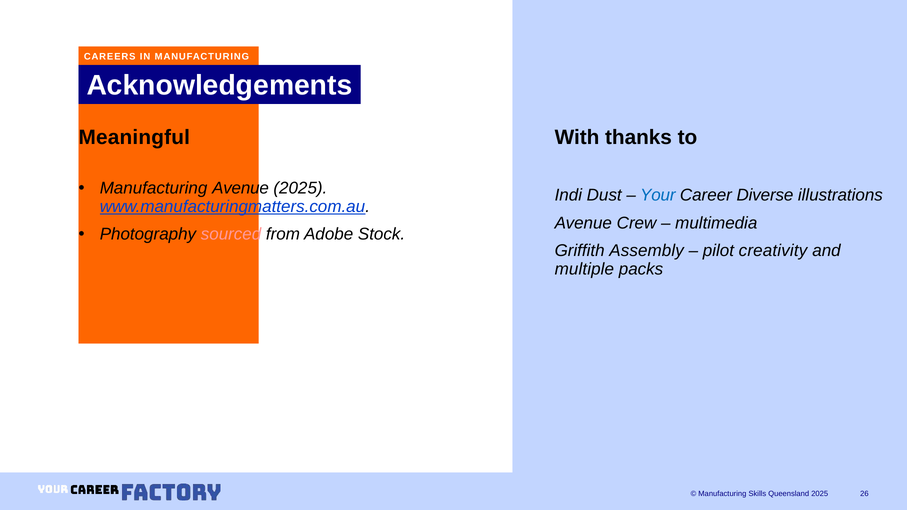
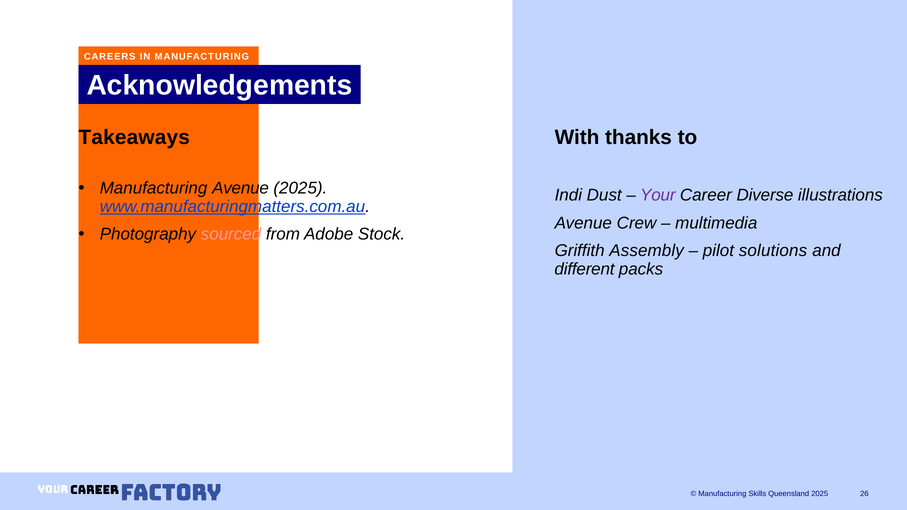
Meaningful: Meaningful -> Takeaways (134, 138)
Your colour: blue -> purple (658, 195)
creativity: creativity -> solutions (773, 251)
multiple: multiple -> different (585, 269)
